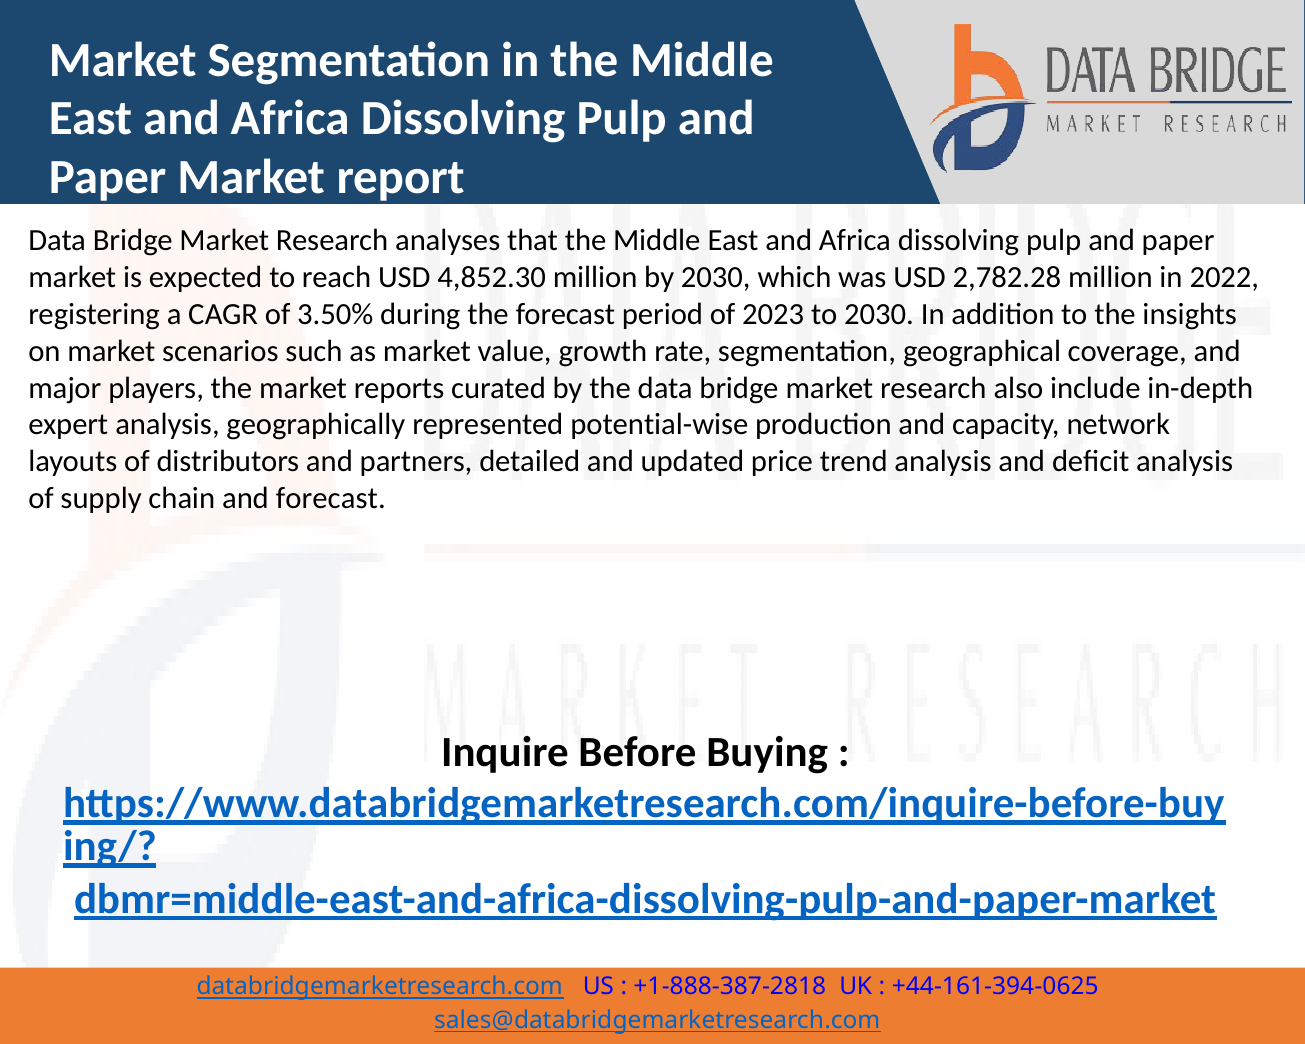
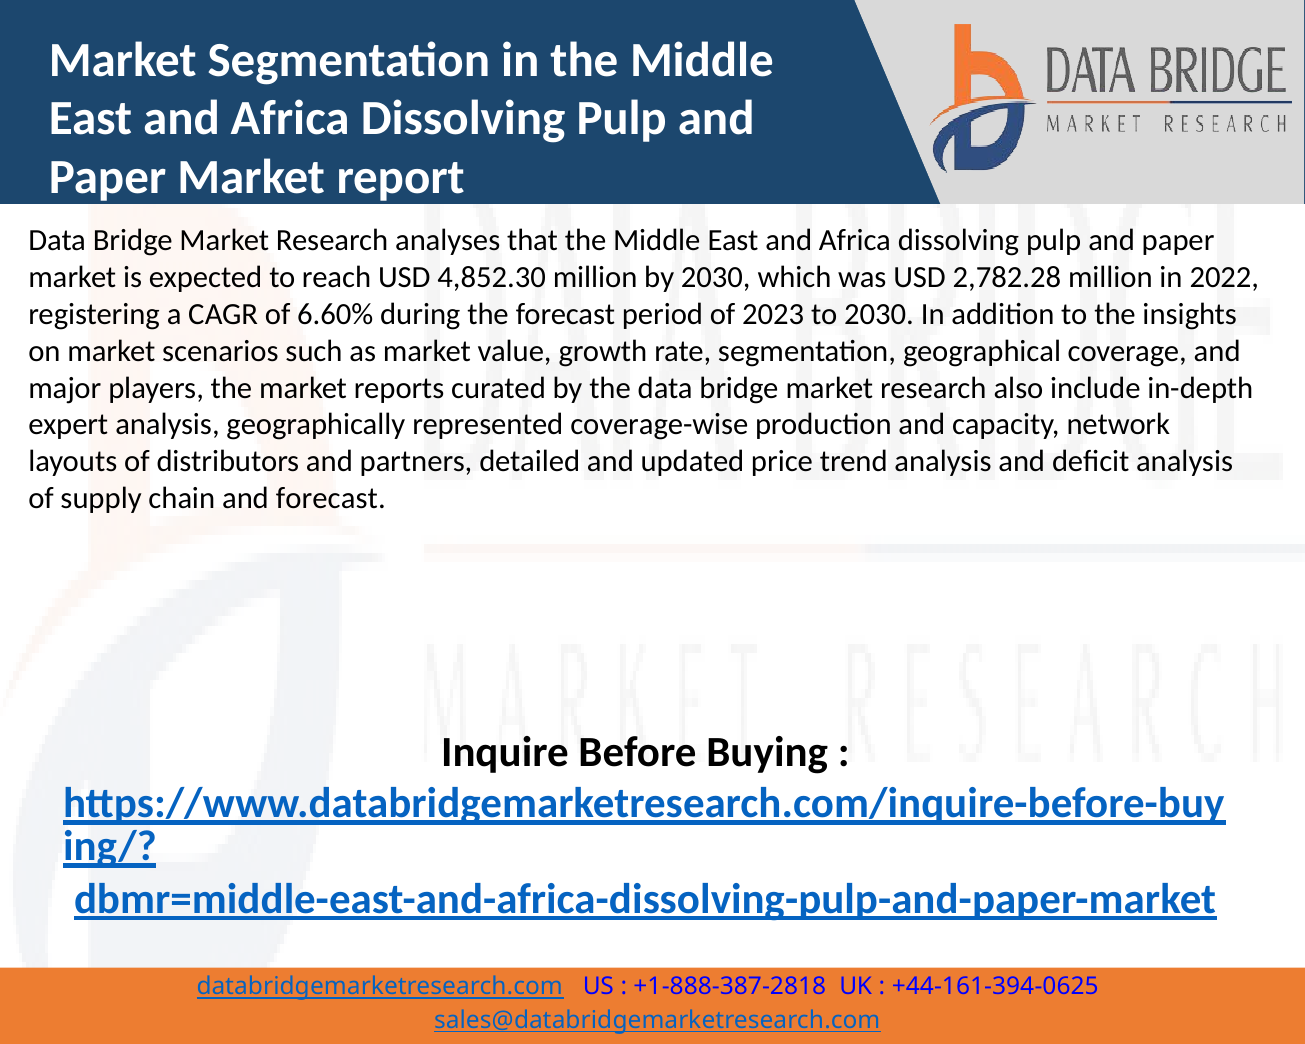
3.50%: 3.50% -> 6.60% (335, 314)
potential-wise: potential-wise -> coverage-wise (659, 425)
